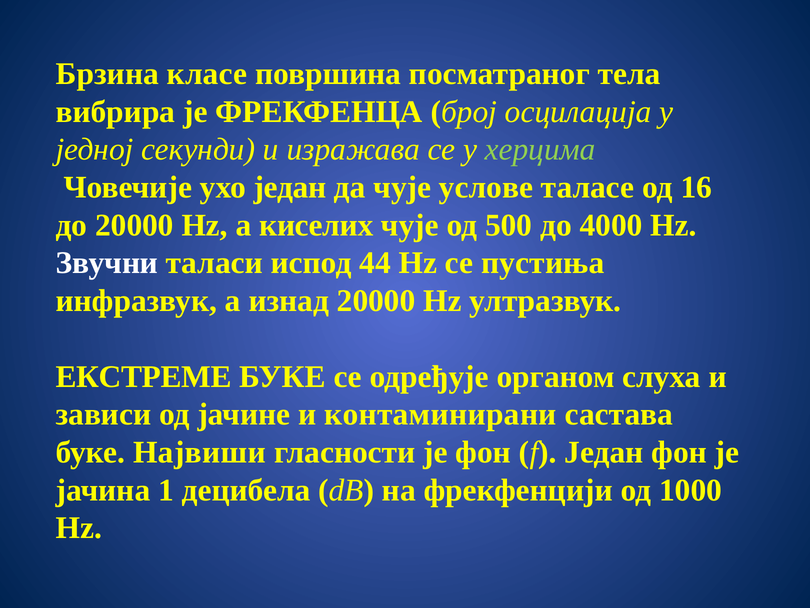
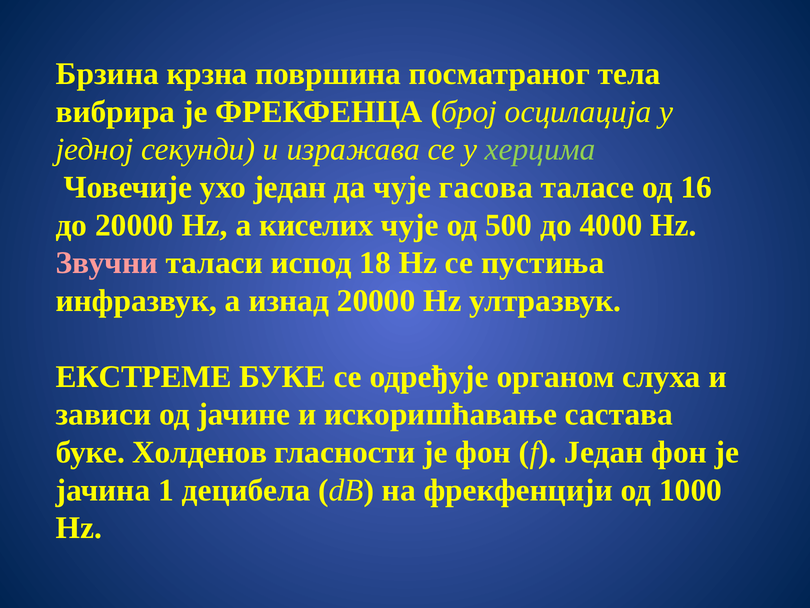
класе: класе -> крзна (207, 74)
услове: услове -> гасова (486, 187)
Звучни colour: white -> pink (107, 263)
44: 44 -> 18 (375, 263)
контаминирани: контаминирани -> искоришћавање (441, 414)
Највиши: Највиши -> Холденов (200, 452)
